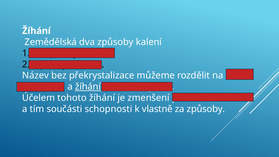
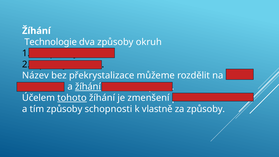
Zemědělská: Zemědělská -> Technologie (51, 42)
kalení: kalení -> okruh (149, 42)
tohoto underline: none -> present (72, 98)
tím součásti: součásti -> způsoby (64, 109)
